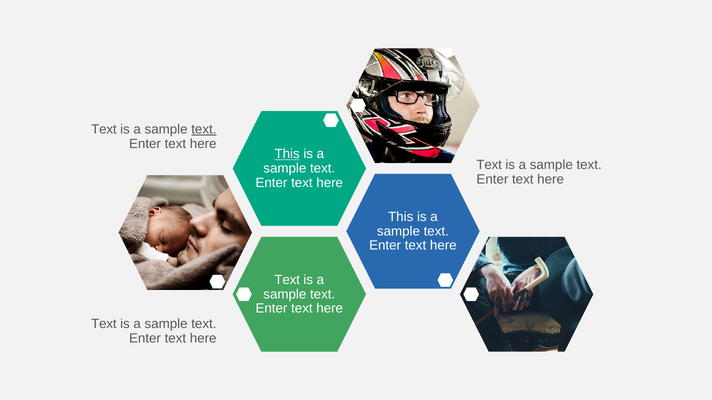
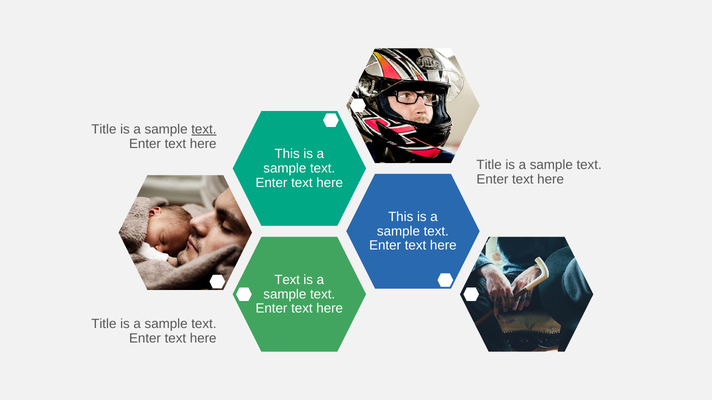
Text: Text -> Title (104, 130)
This underline: present -> none (287, 154)
Text: Text -> Title (489, 165)
Text: Text -> Title (104, 324)
